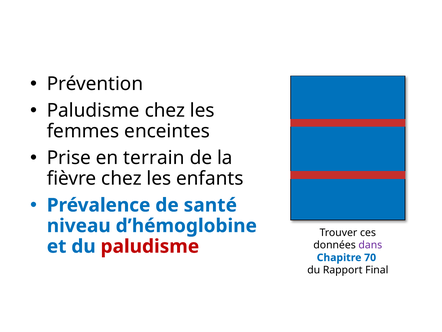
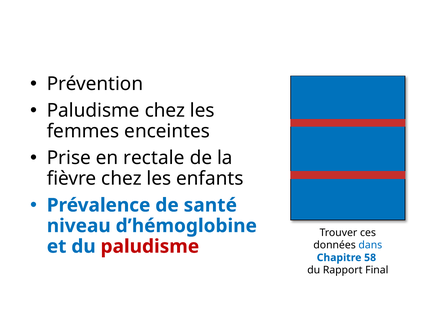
terrain: terrain -> rectale (154, 158)
dans colour: purple -> blue (370, 245)
70: 70 -> 58 (370, 257)
